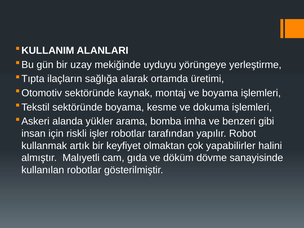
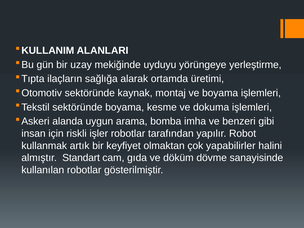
yükler: yükler -> uygun (99, 121)
Malıyetli: Malıyetli -> Standart (81, 158)
